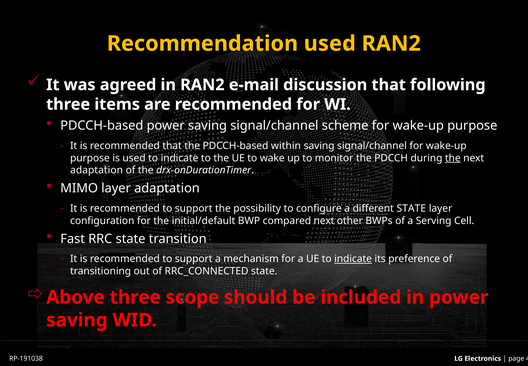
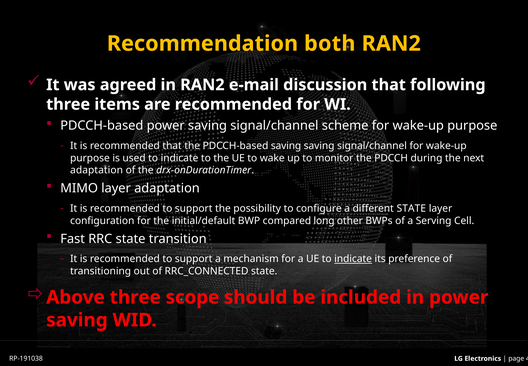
Recommendation used: used -> both (330, 44)
PDCCH-based within: within -> saving (286, 146)
the underline: present -> none (453, 158)
compared next: next -> long (324, 220)
